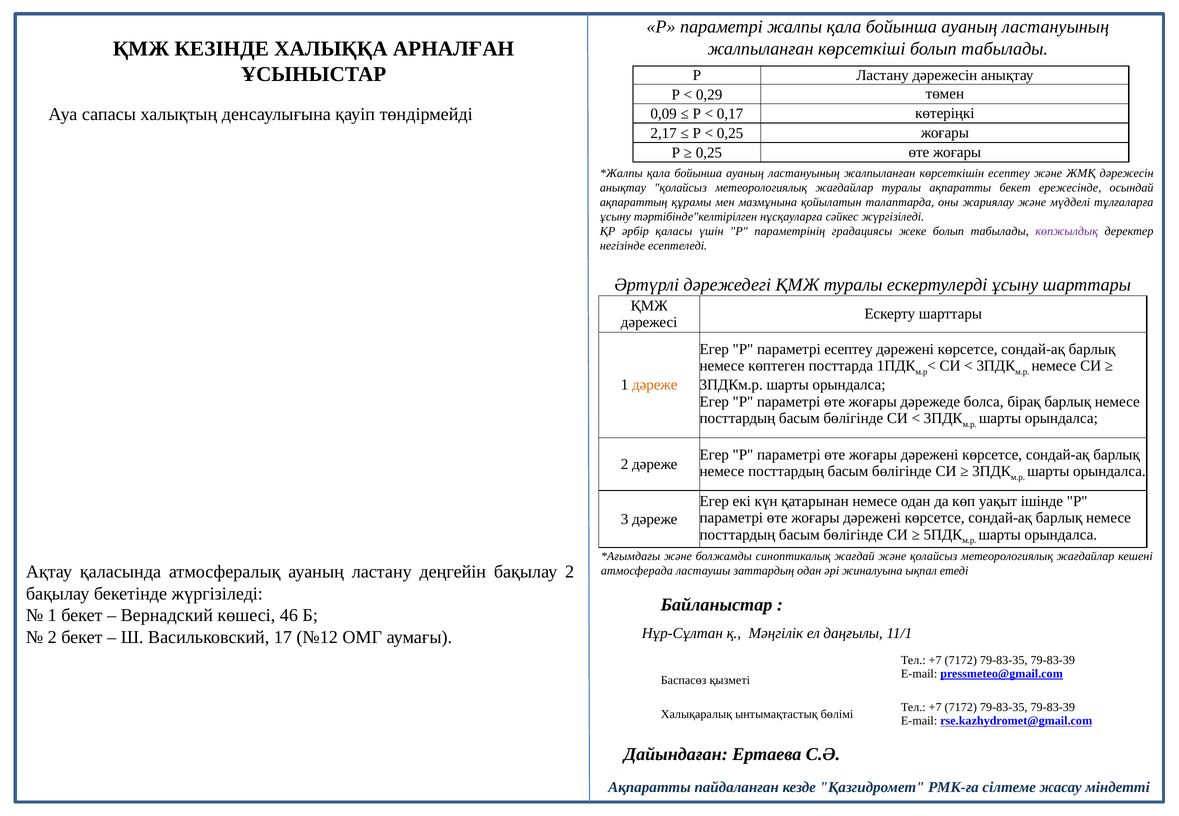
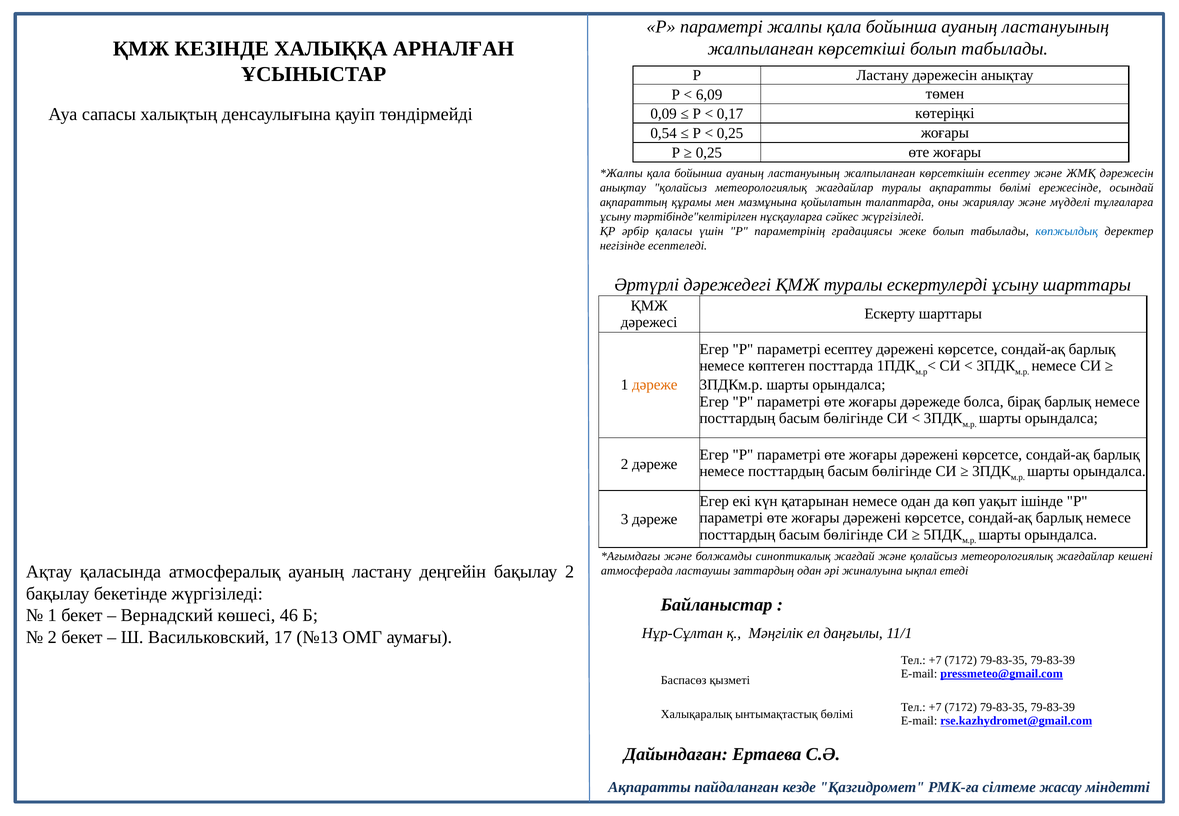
0,29: 0,29 -> 6,09 (709, 95)
2,17: 2,17 -> 0,54 (664, 133)
ақпаратты бекет: бекет -> бөлімі (1015, 188)
көпжылдық colour: purple -> blue (1067, 231)
№12: №12 -> №13 (317, 637)
